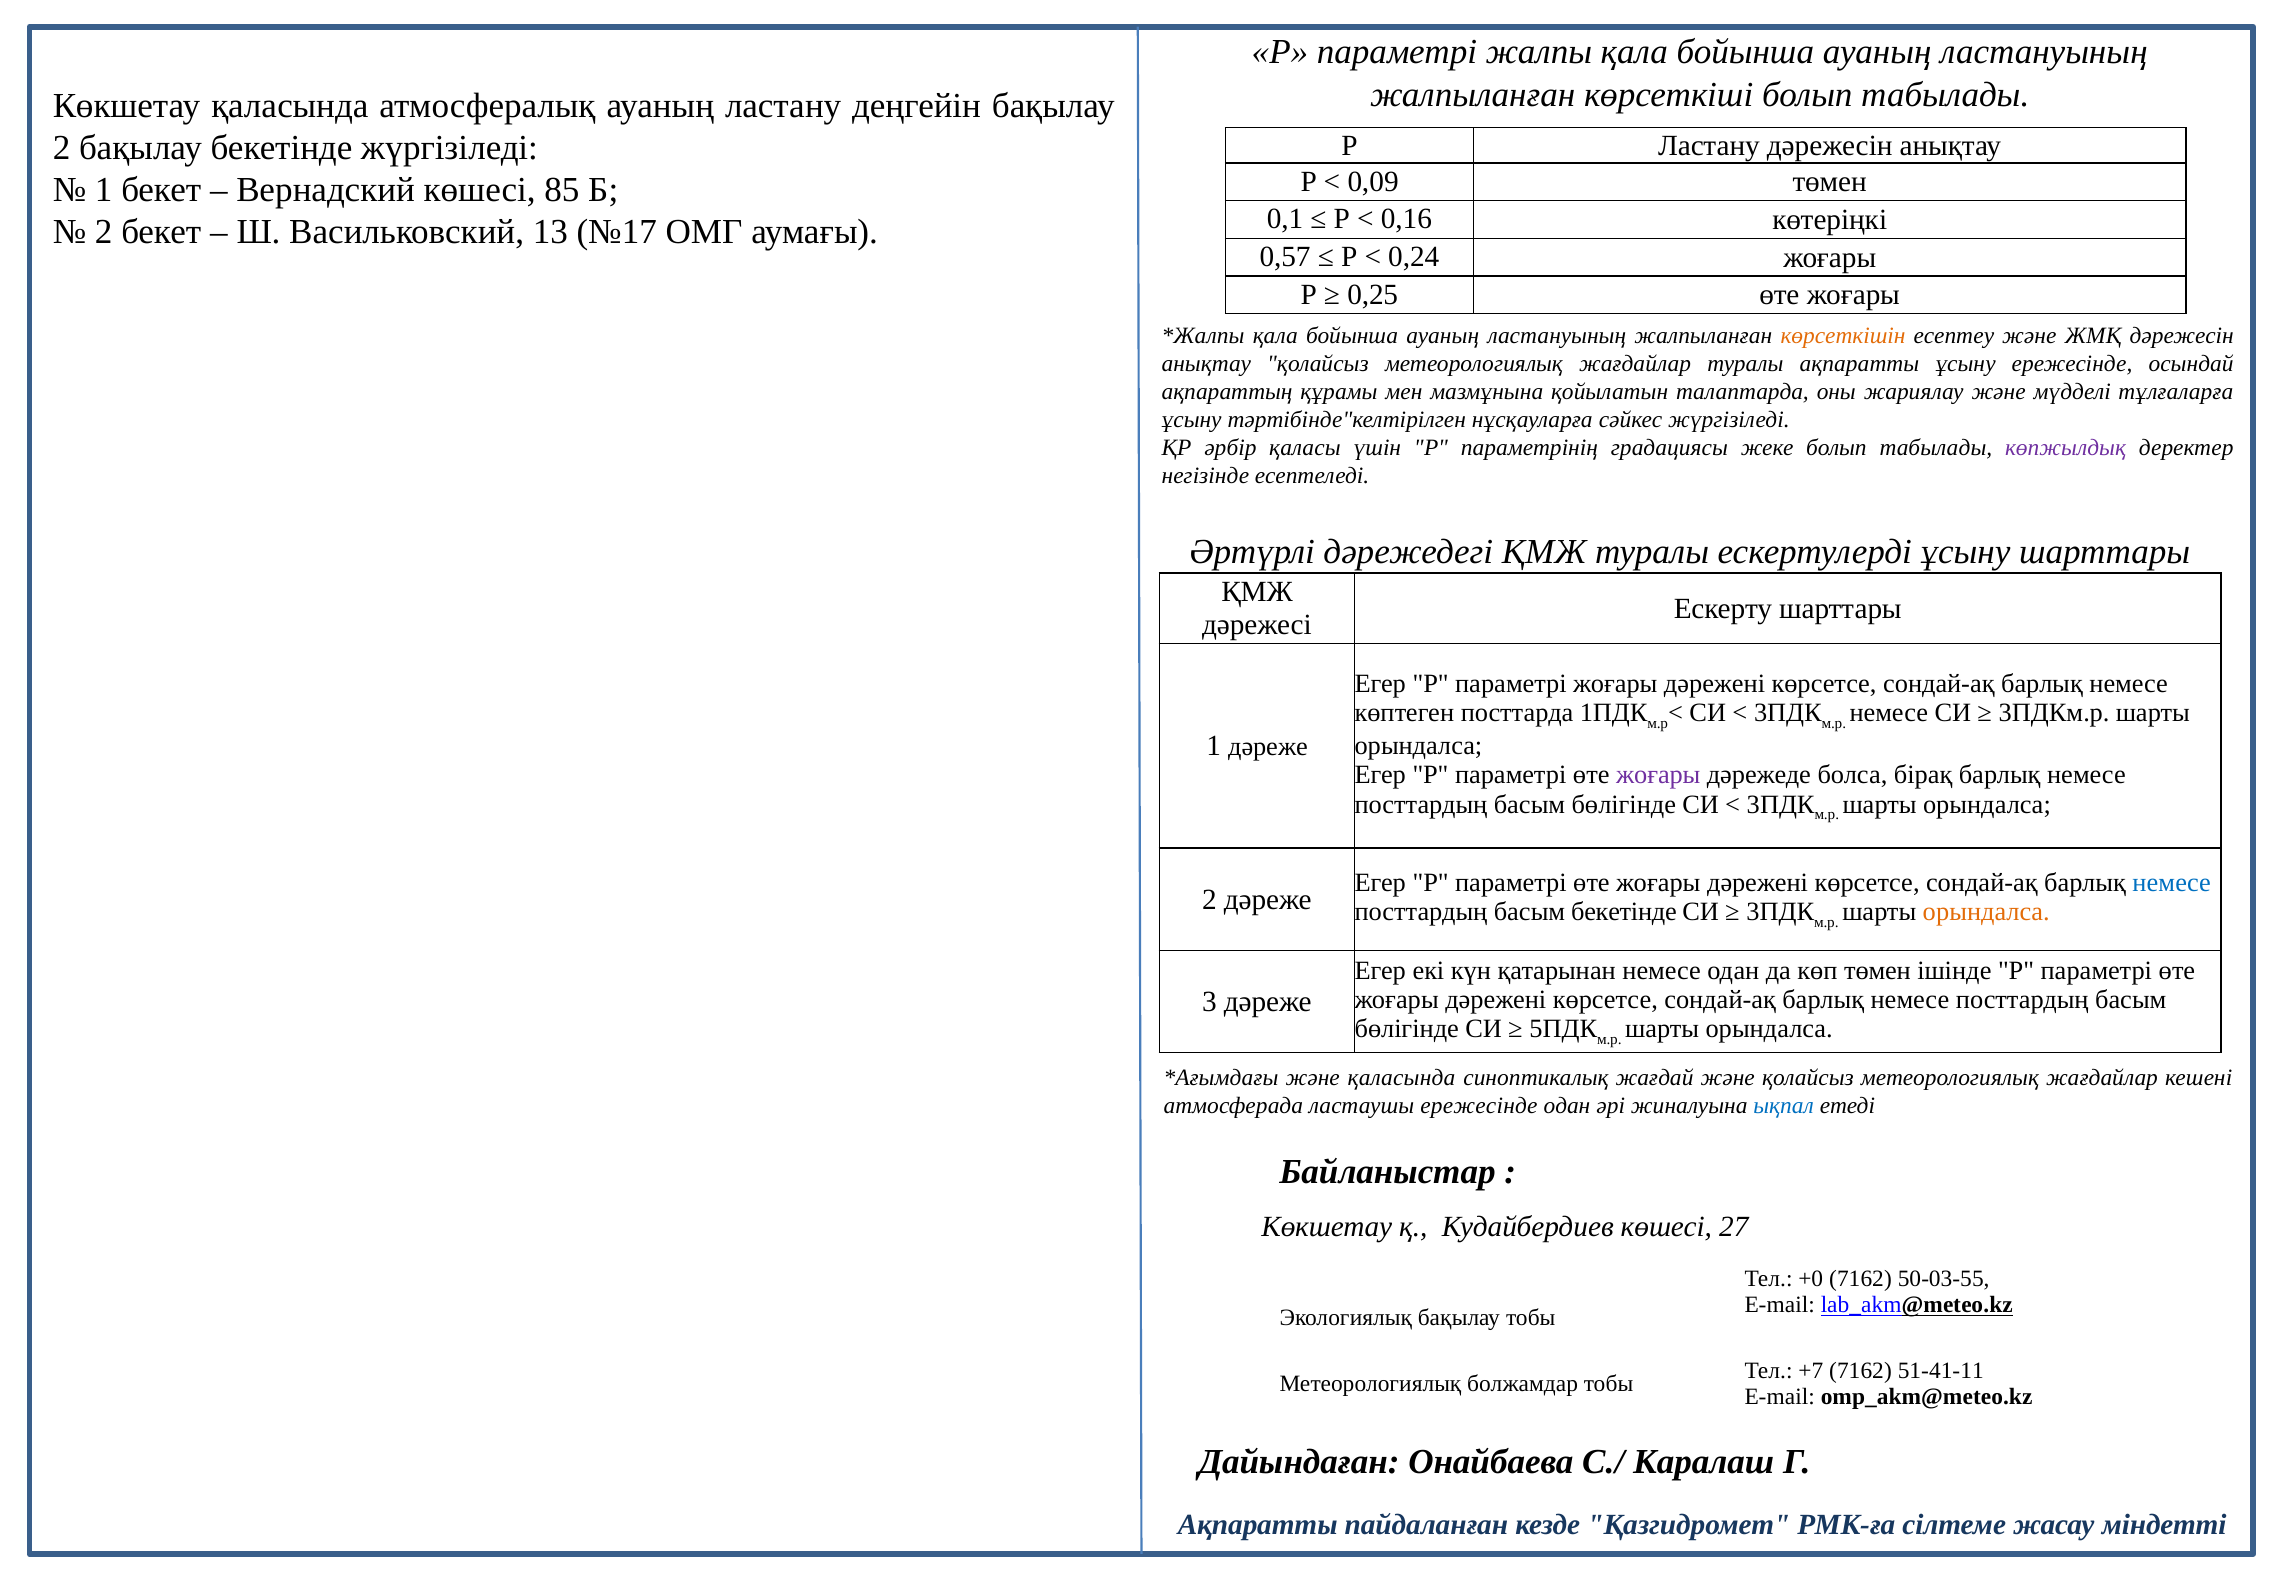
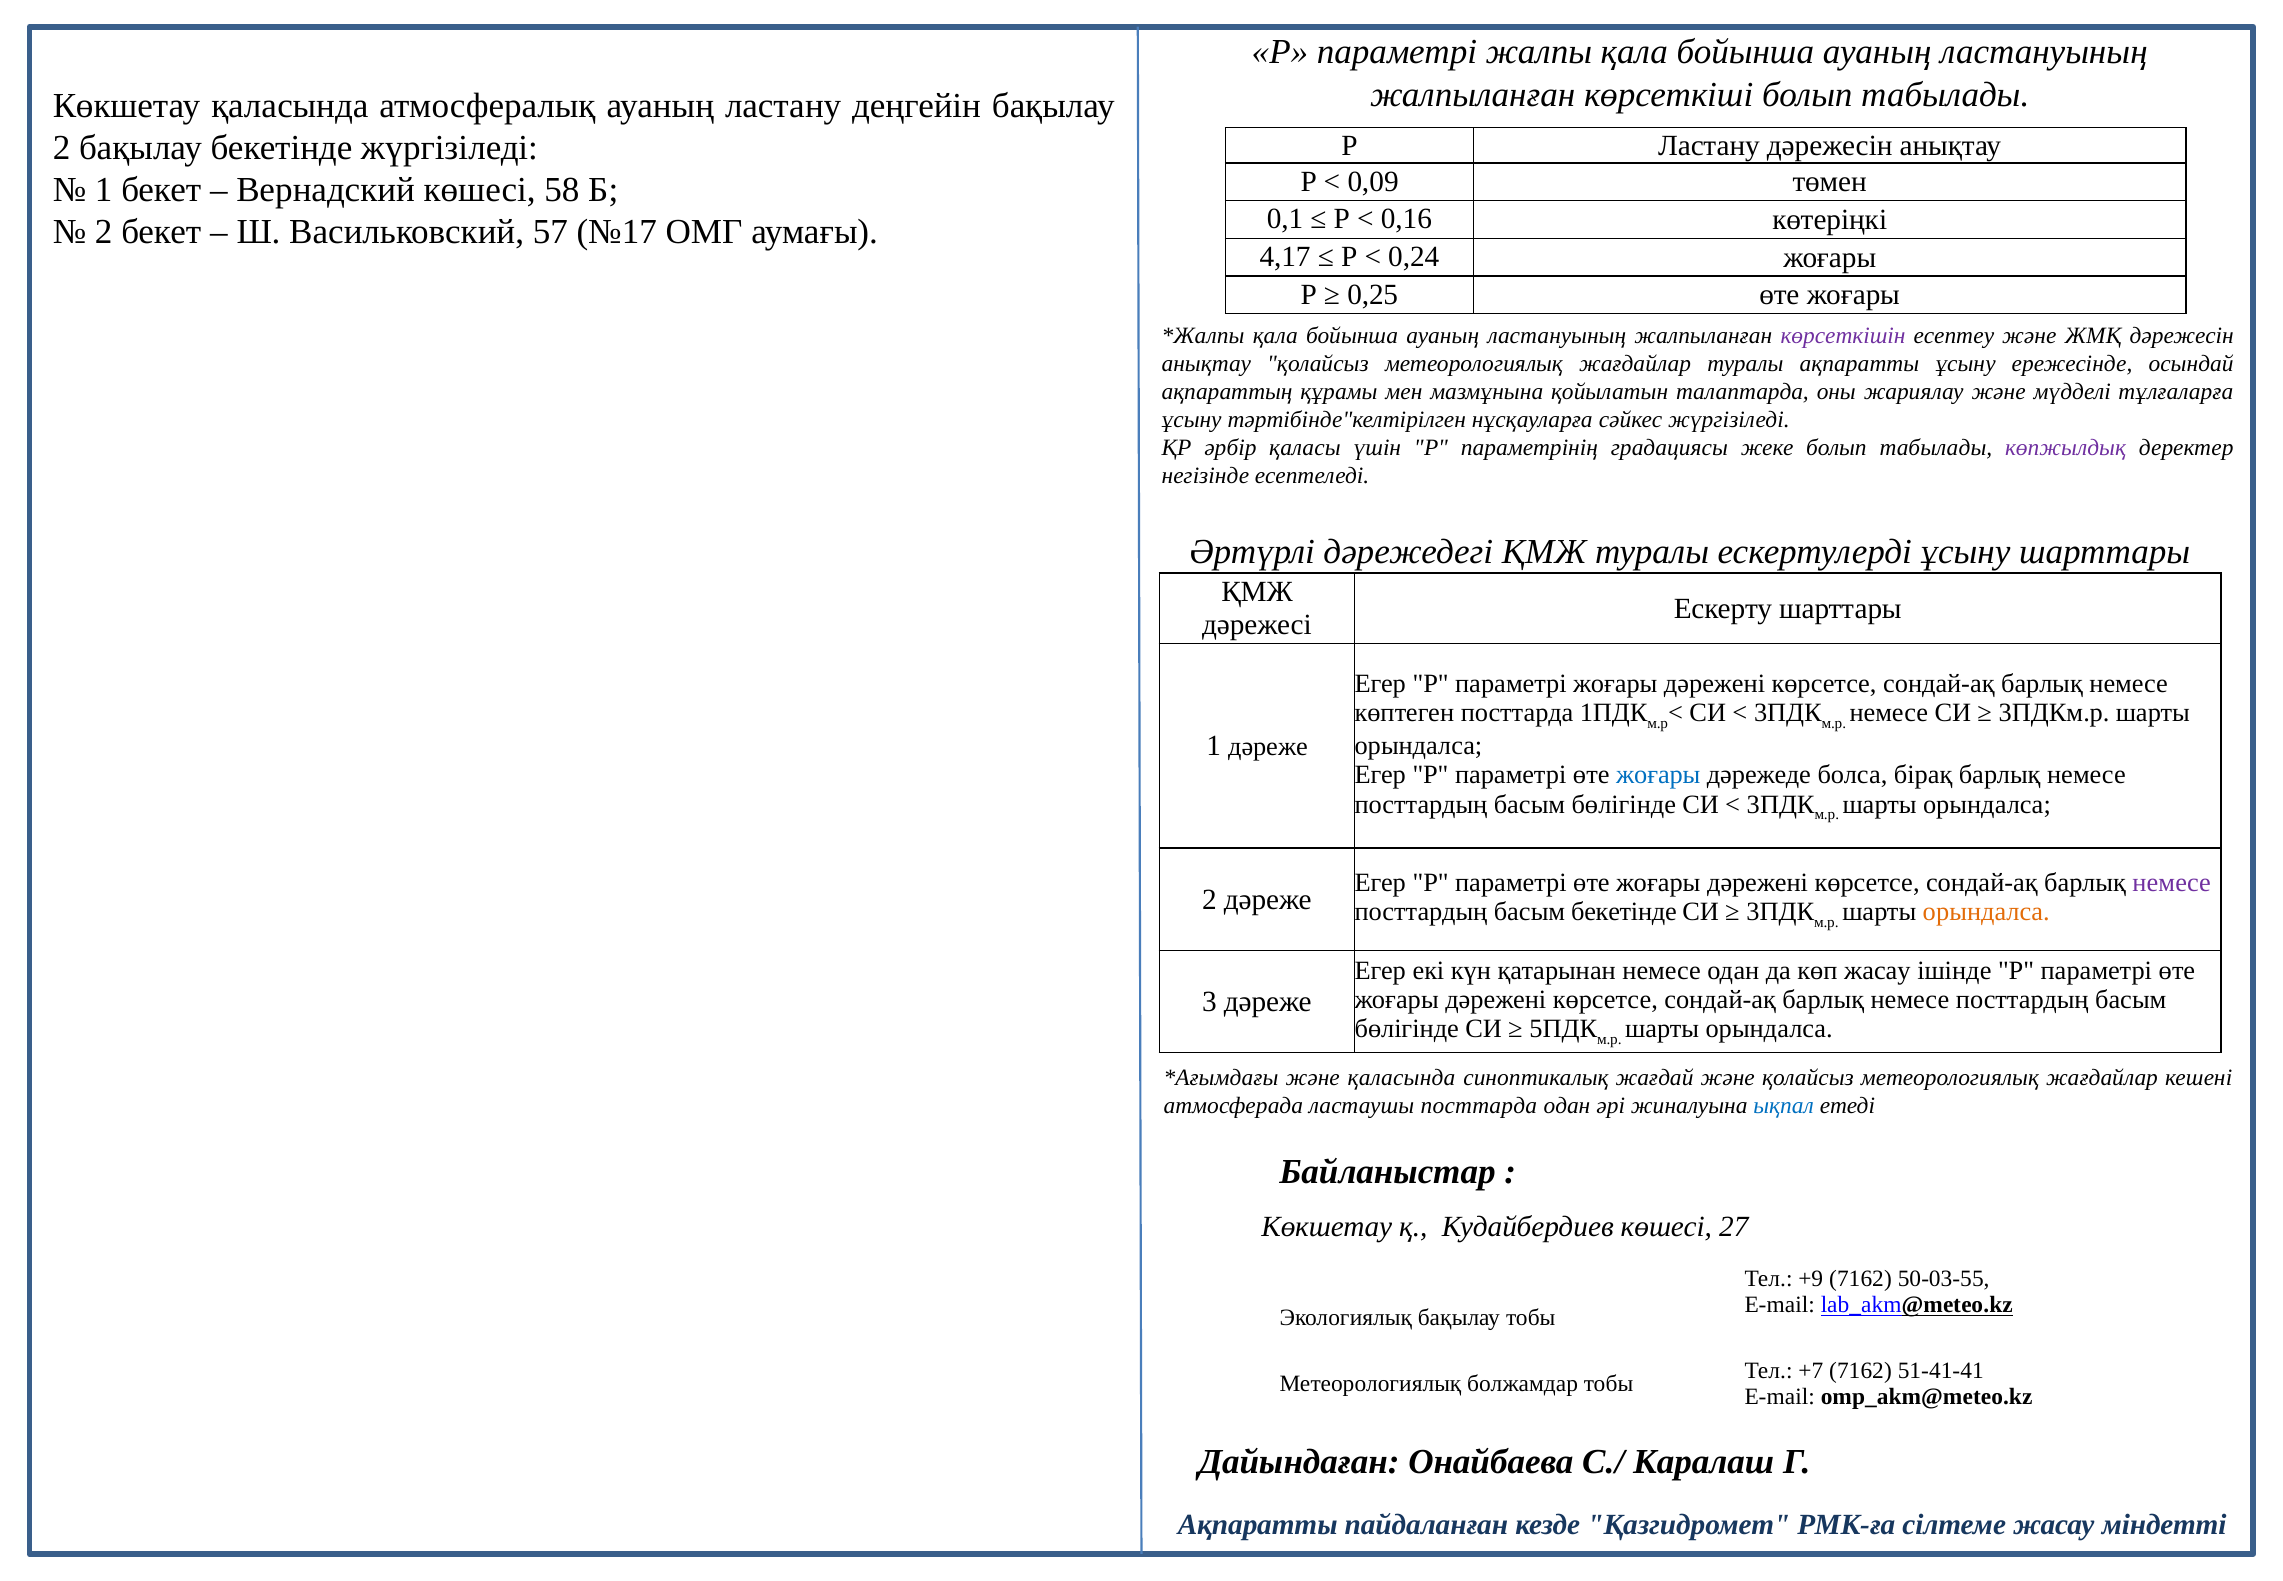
85: 85 -> 58 (562, 190)
13: 13 -> 57 (550, 232)
0,57: 0,57 -> 4,17 (1285, 257)
көрсеткішін colour: orange -> purple (1843, 336)
жоғары colour: purple -> blue (1658, 775)
немесе colour: blue -> purple (2172, 883)
көп төмен: төмен -> жасау (1877, 970)
ластаушы ережесінде: ережесінде -> посттарда (1479, 1106)
+0: +0 -> +9 (1811, 1279)
51-41-11: 51-41-11 -> 51-41-41 (1941, 1370)
